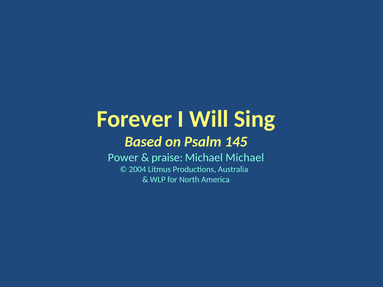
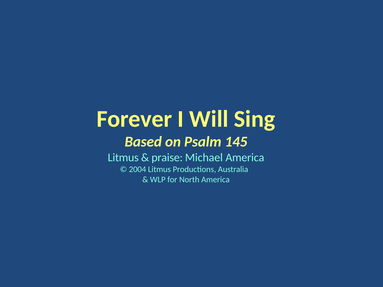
Power: Power -> Litmus (123, 158)
Michael Michael: Michael -> America (245, 158)
